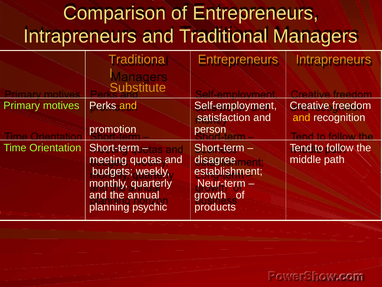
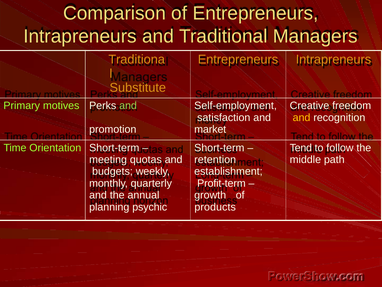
and colour: yellow -> light green (128, 106)
person: person -> market (210, 129)
disagree: disagree -> retention (215, 159)
Neur-term: Neur-term -> Profit-term (221, 183)
